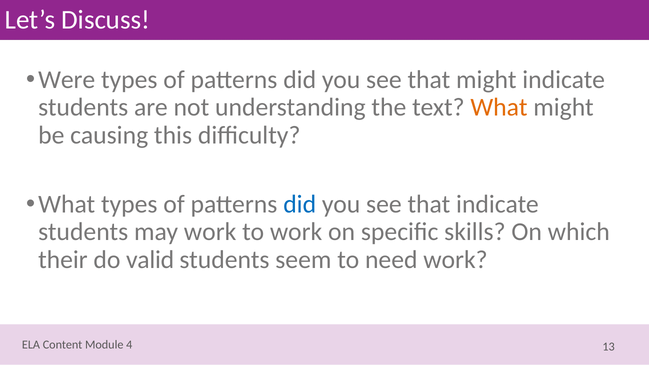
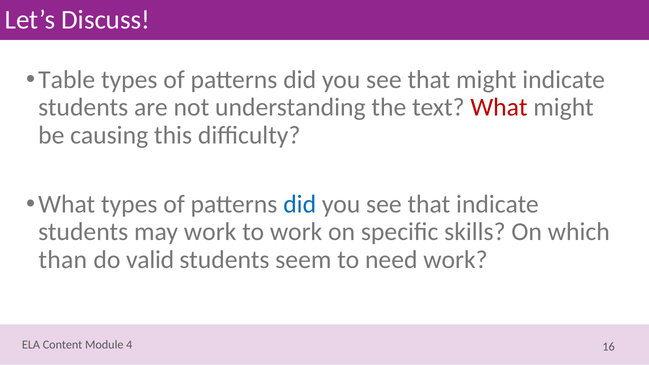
Were: Were -> Table (67, 80)
What colour: orange -> red (499, 107)
their: their -> than (63, 260)
13: 13 -> 16 (609, 347)
